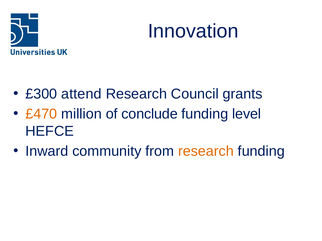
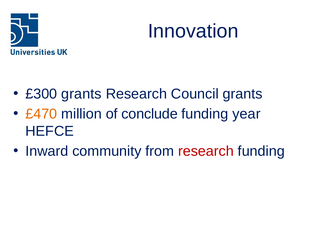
£300 attend: attend -> grants (81, 94)
level: level -> year (246, 114)
research colour: orange -> red (206, 151)
